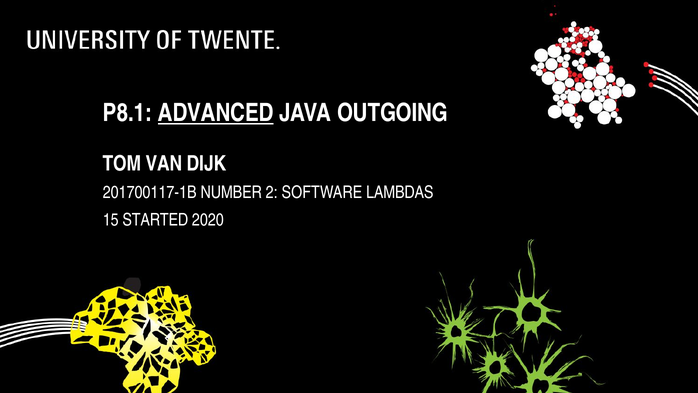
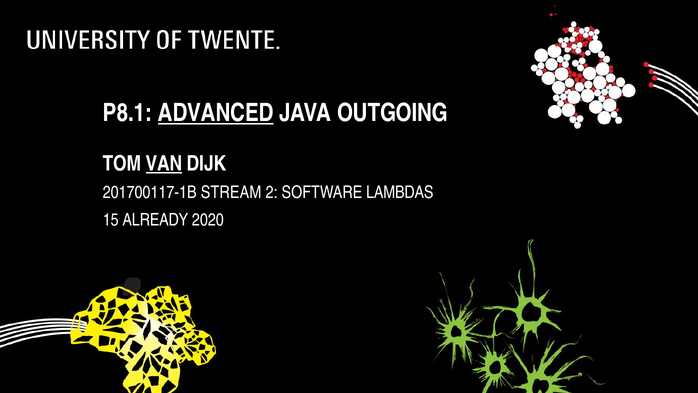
VAN underline: none -> present (164, 164)
NUMBER: NUMBER -> STREAM (231, 192)
STARTED: STARTED -> ALREADY (155, 220)
